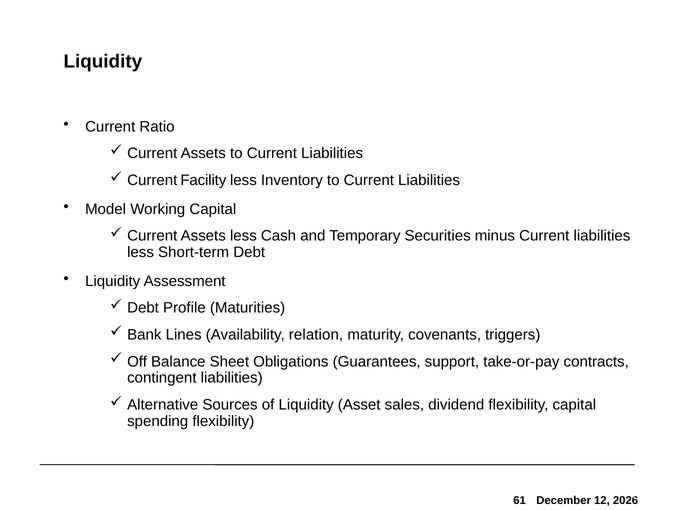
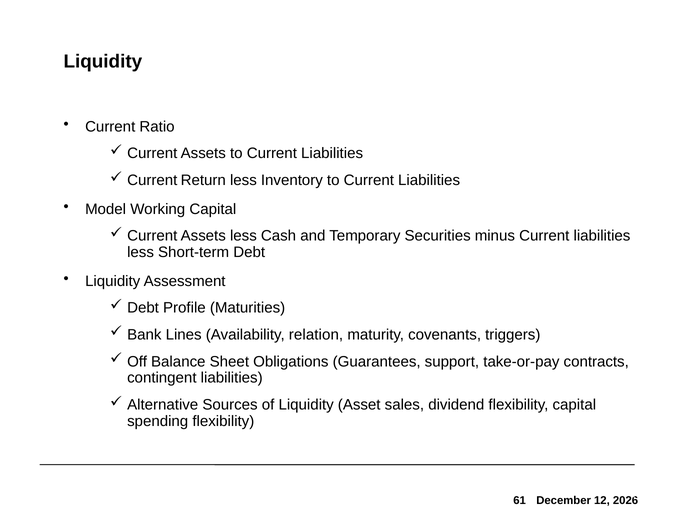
Facility: Facility -> Return (203, 180)
